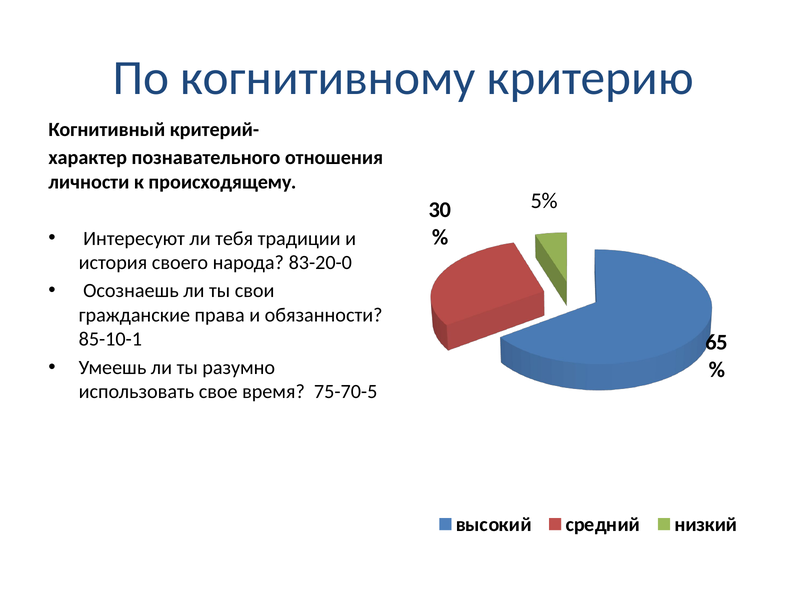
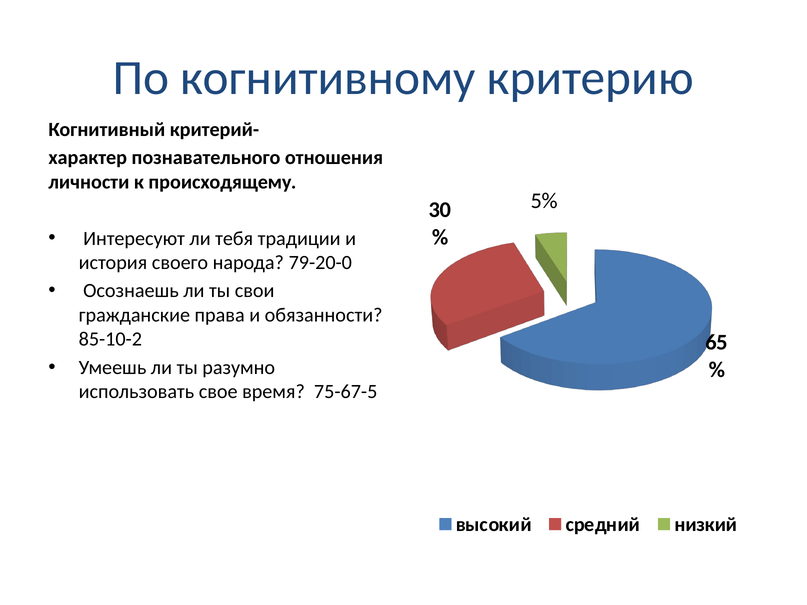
83-20-0: 83-20-0 -> 79-20-0 (320, 263)
85-10-1: 85-10-1 -> 85-10-2 (110, 339)
75-70-5: 75-70-5 -> 75-67-5 (346, 392)
